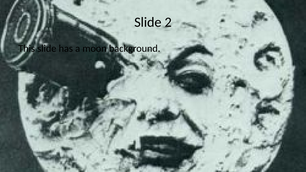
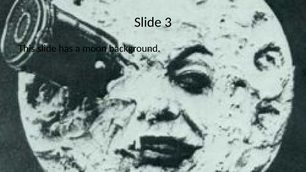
2: 2 -> 3 (168, 22)
